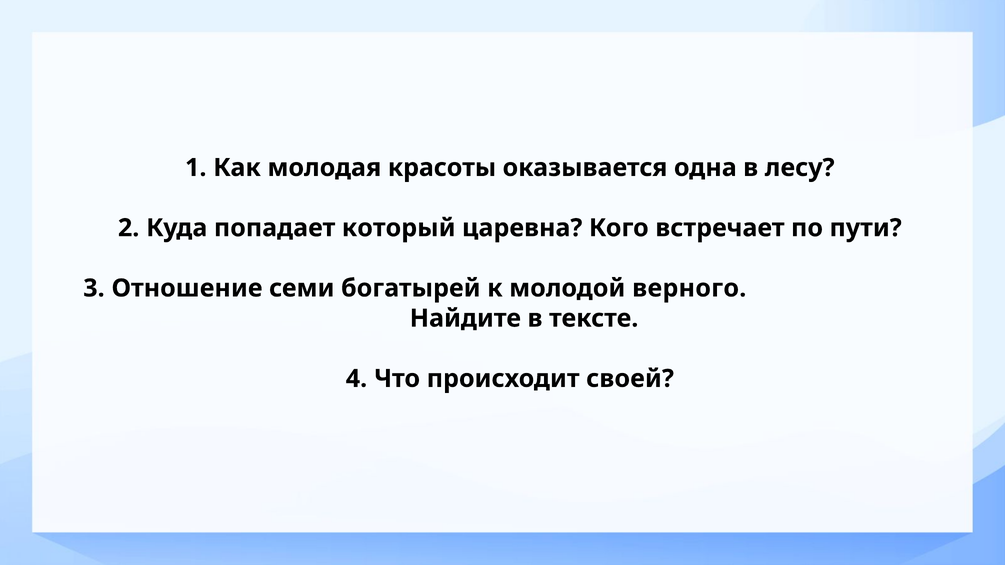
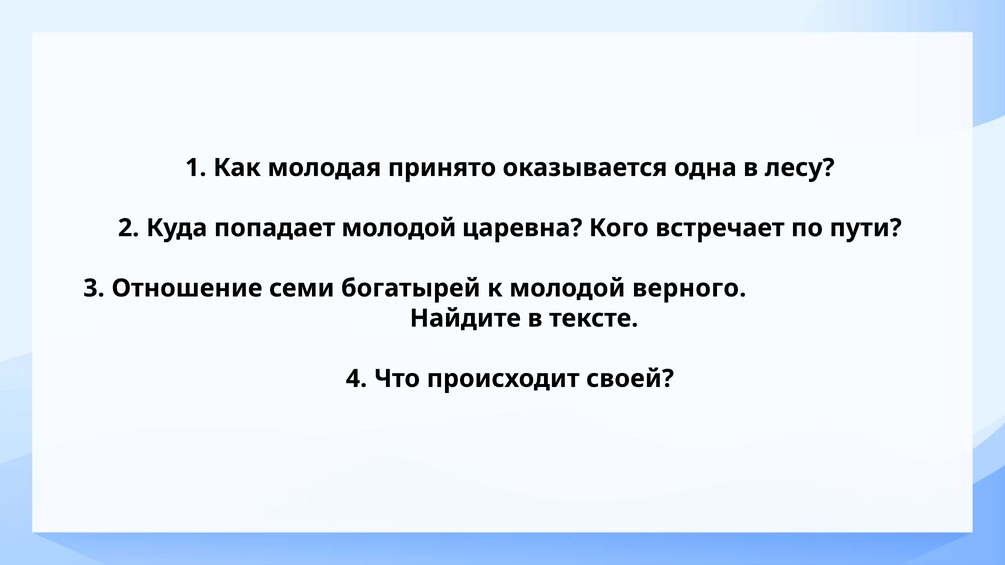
красоты: красоты -> принято (442, 168)
попадает который: который -> молодой (399, 228)
